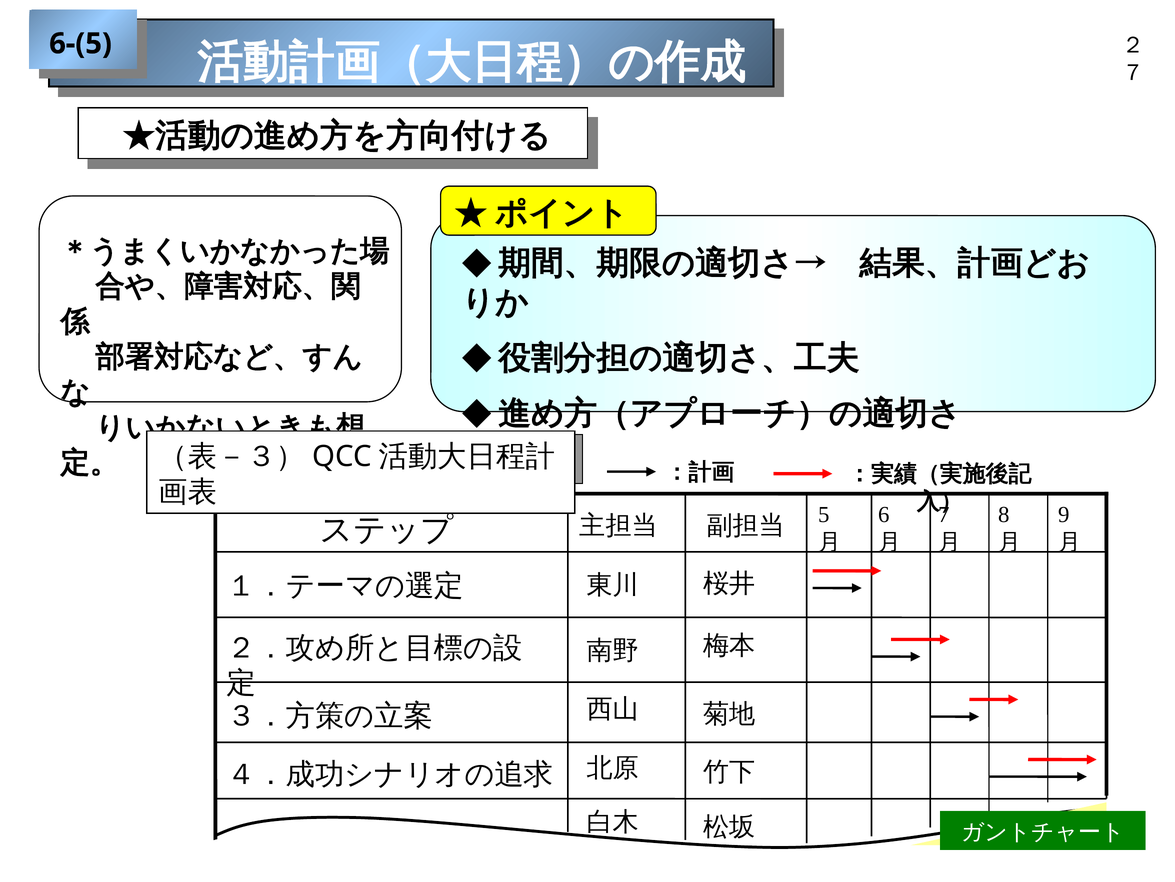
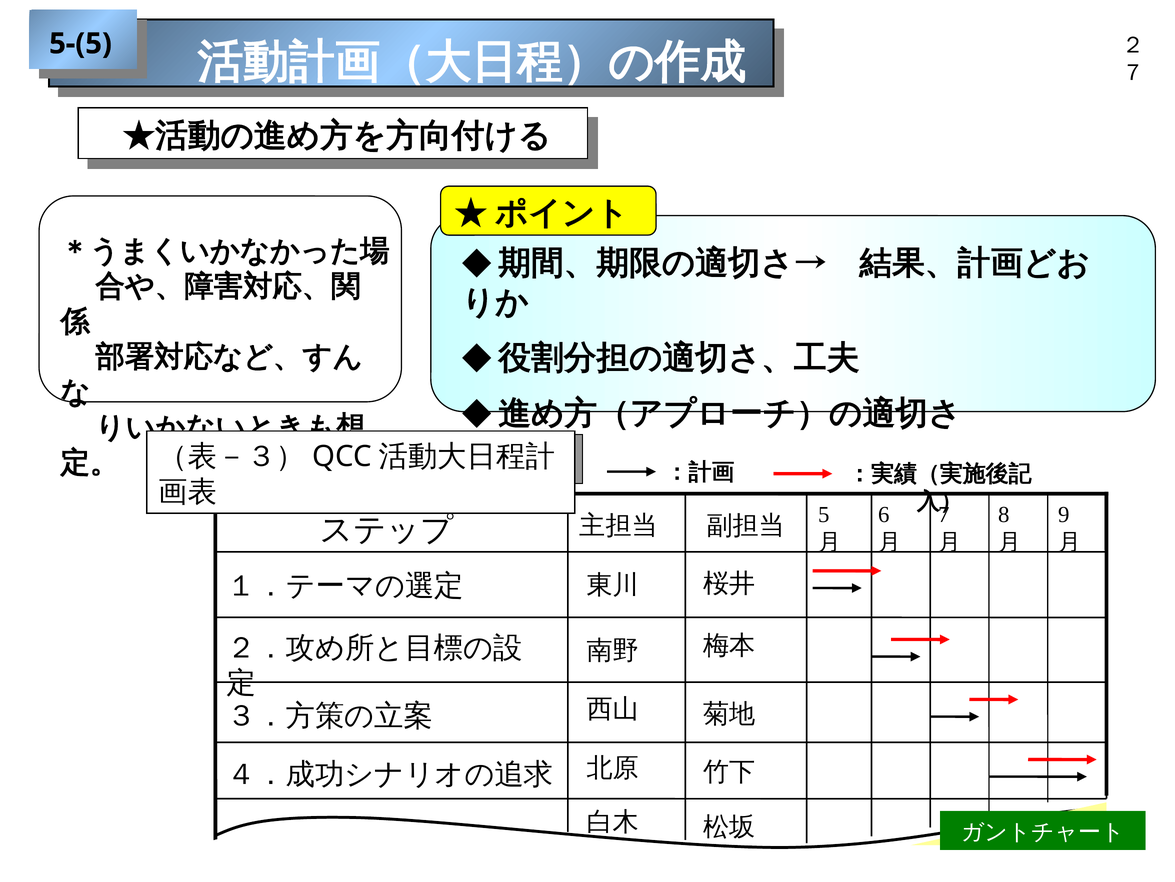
6-(5: 6-(5 -> 5-(5 (81, 44)
